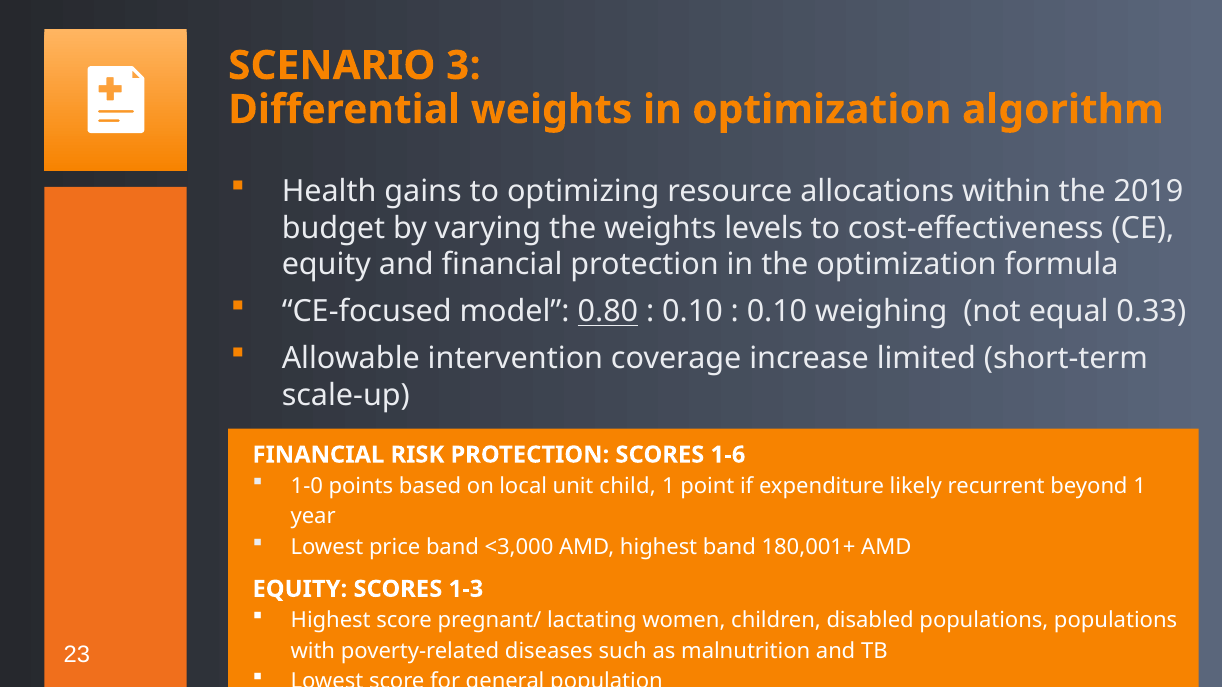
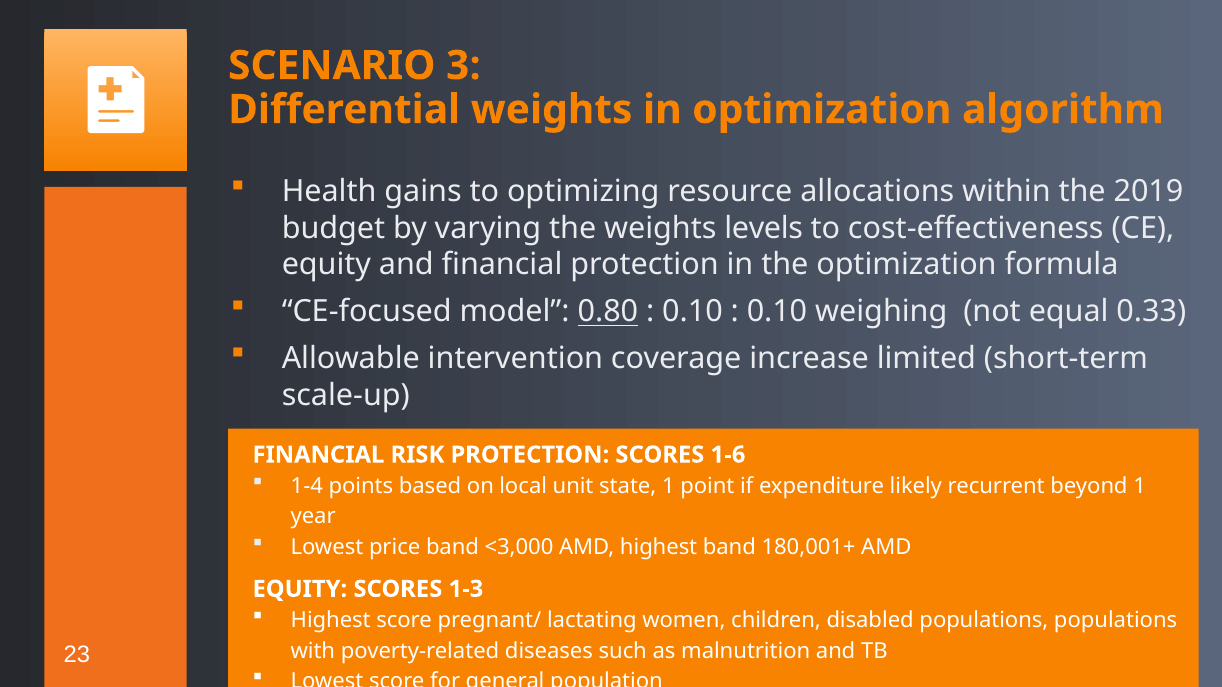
1-0: 1-0 -> 1-4 (307, 486)
child: child -> state (628, 486)
